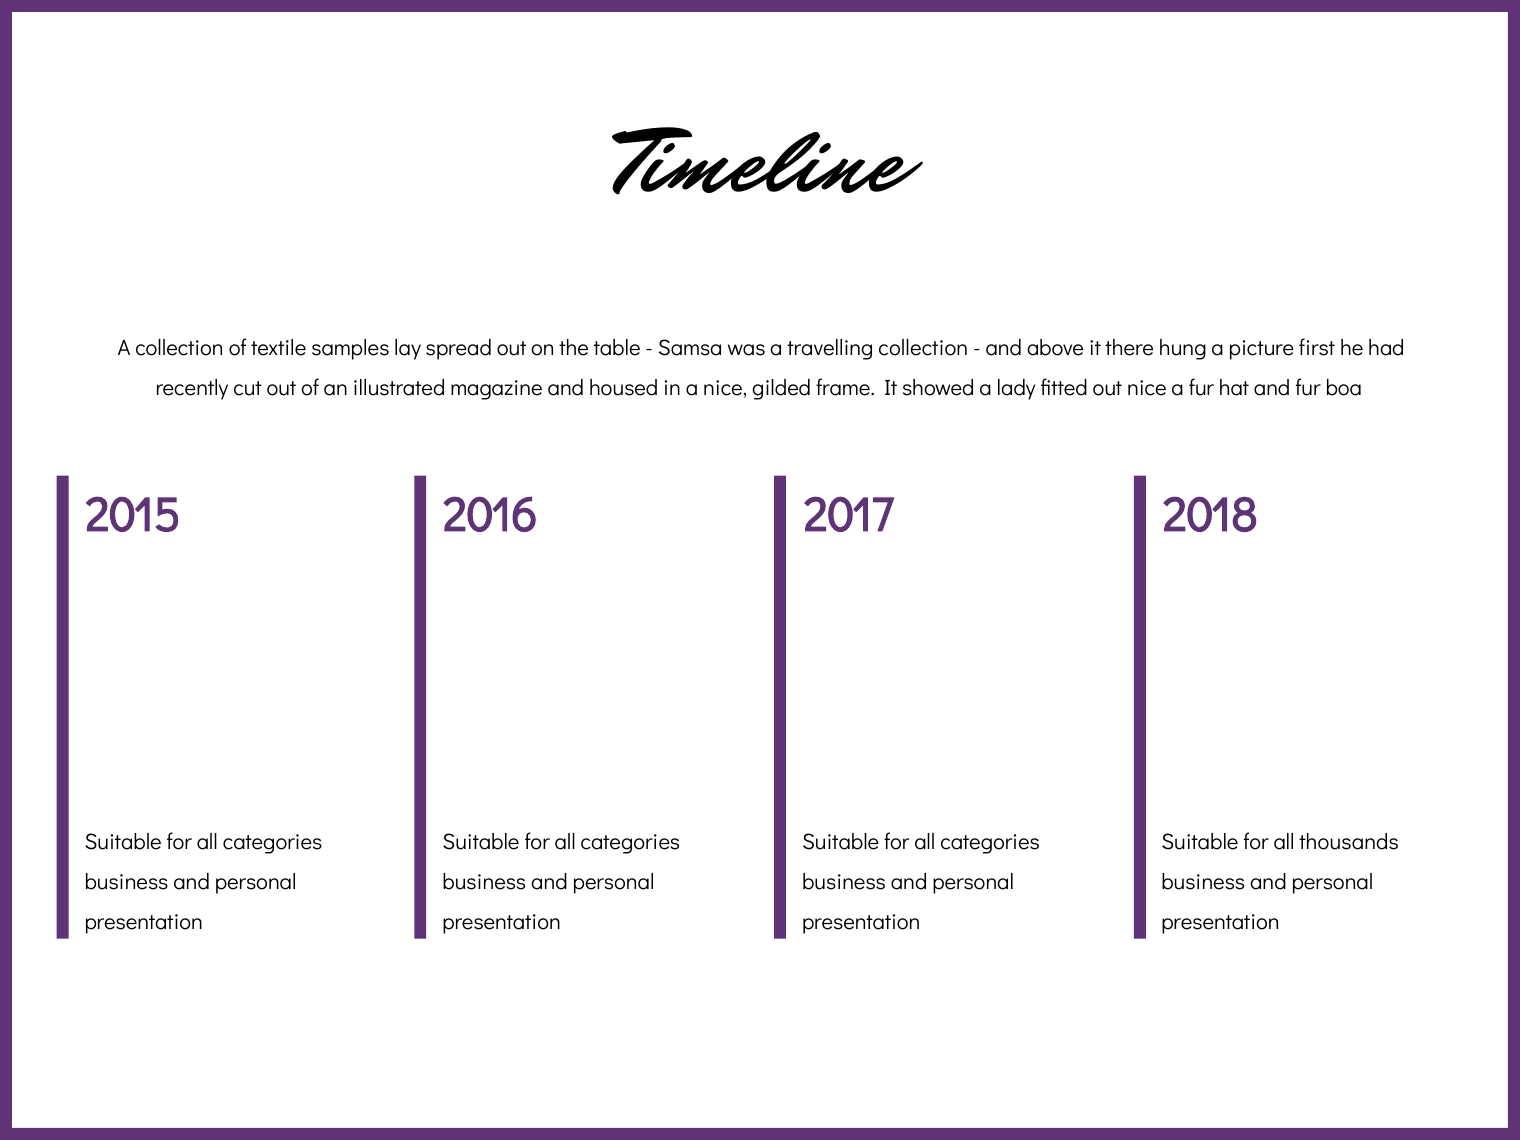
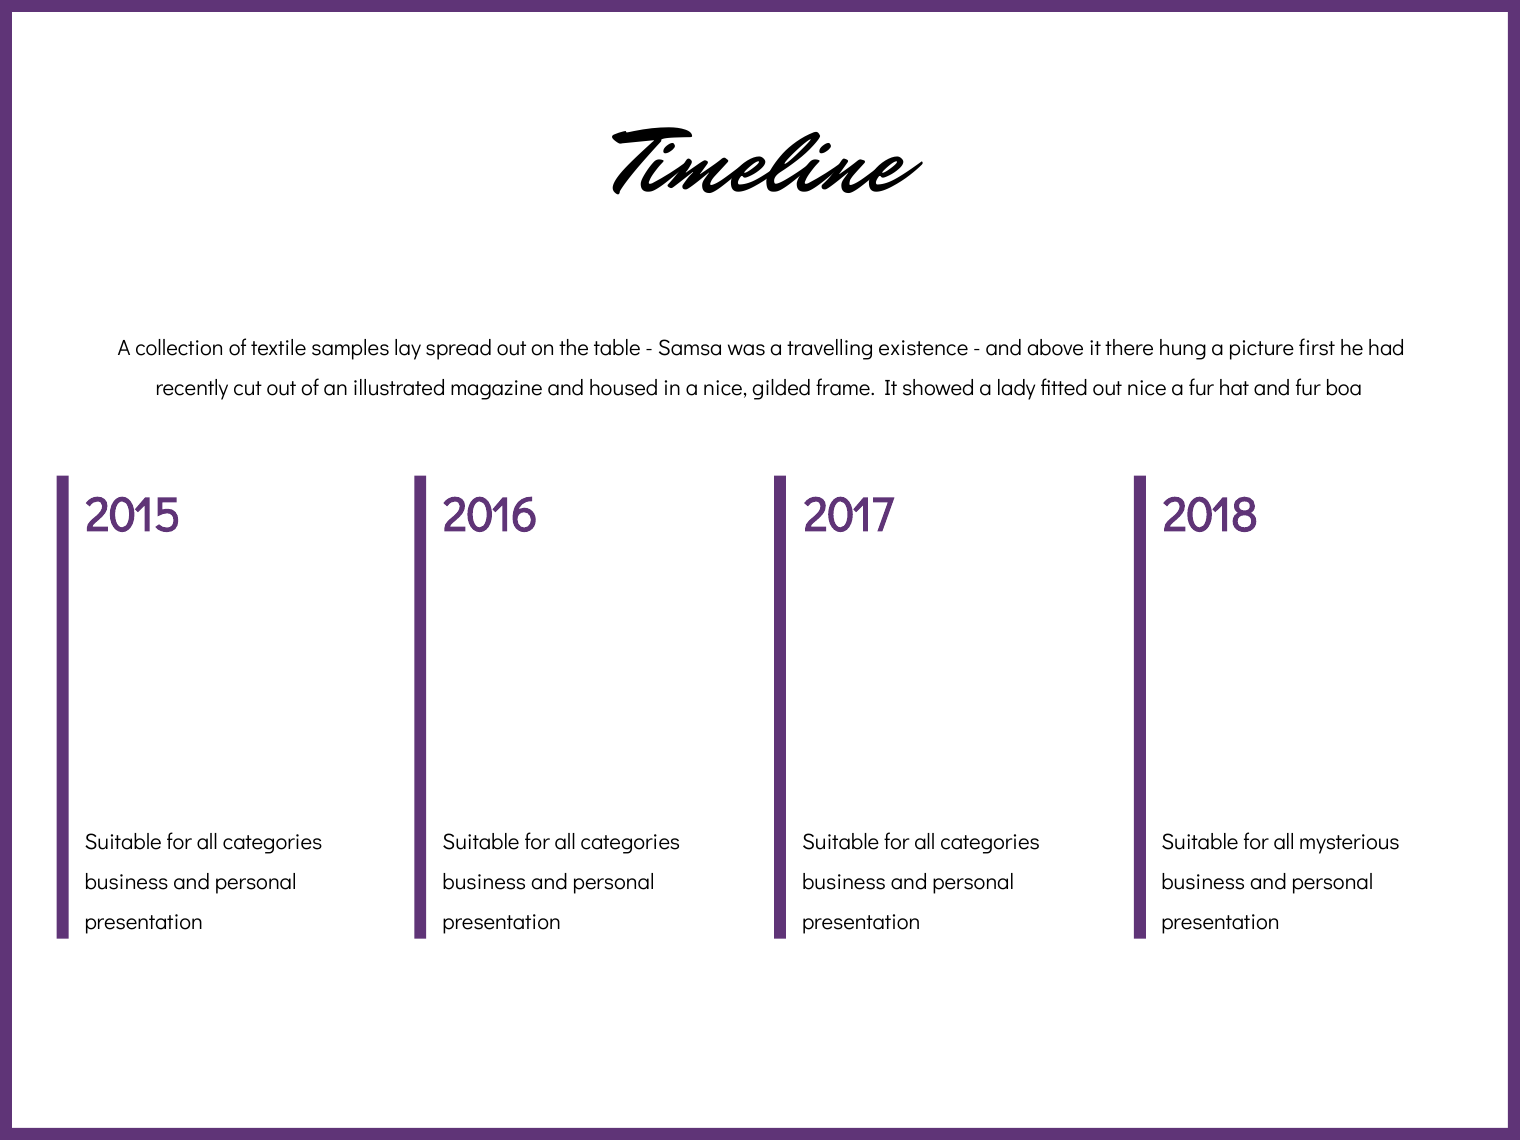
travelling collection: collection -> existence (923, 348)
thousands: thousands -> mysterious (1349, 843)
